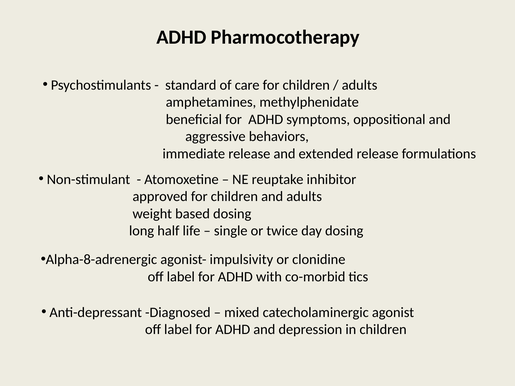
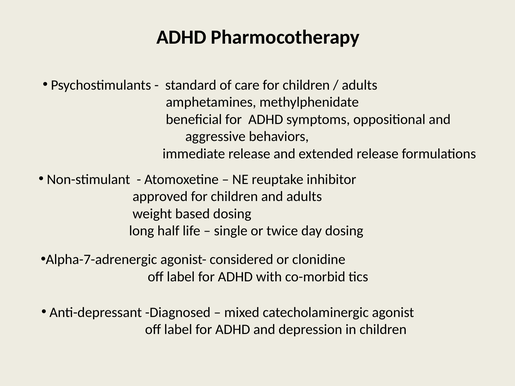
Alpha-8-adrenergic: Alpha-8-adrenergic -> Alpha-7-adrenergic (101, 260)
impulsivity: impulsivity -> considered (241, 260)
